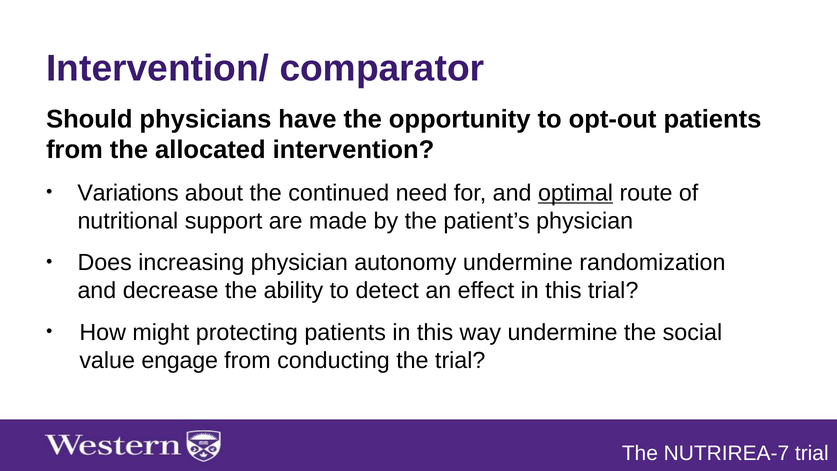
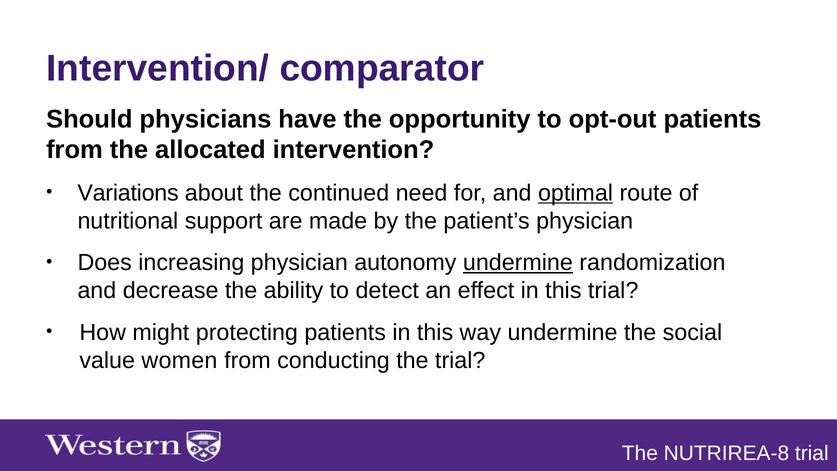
undermine underline: none -> present (518, 263)
engage: engage -> women (179, 360)
NUTRIREA-7: NUTRIREA-7 -> NUTRIREA-8 (726, 453)
